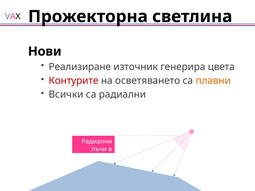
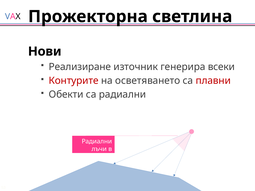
цвета: цвета -> всеки (221, 67)
плавни colour: orange -> red (213, 81)
Всички: Всички -> Обекти (66, 95)
